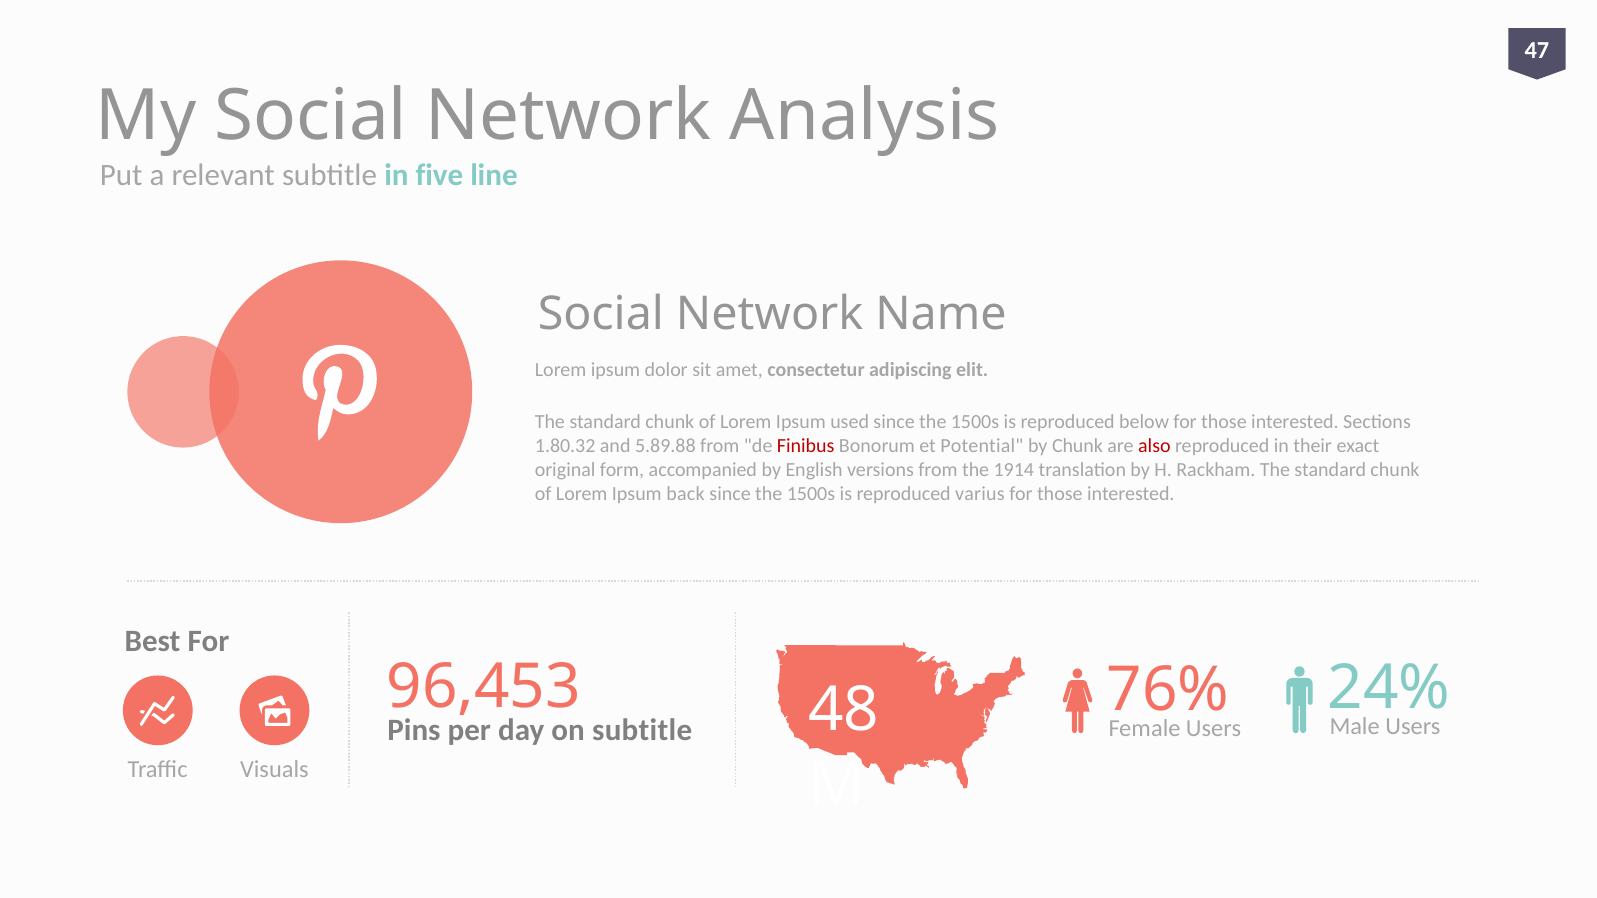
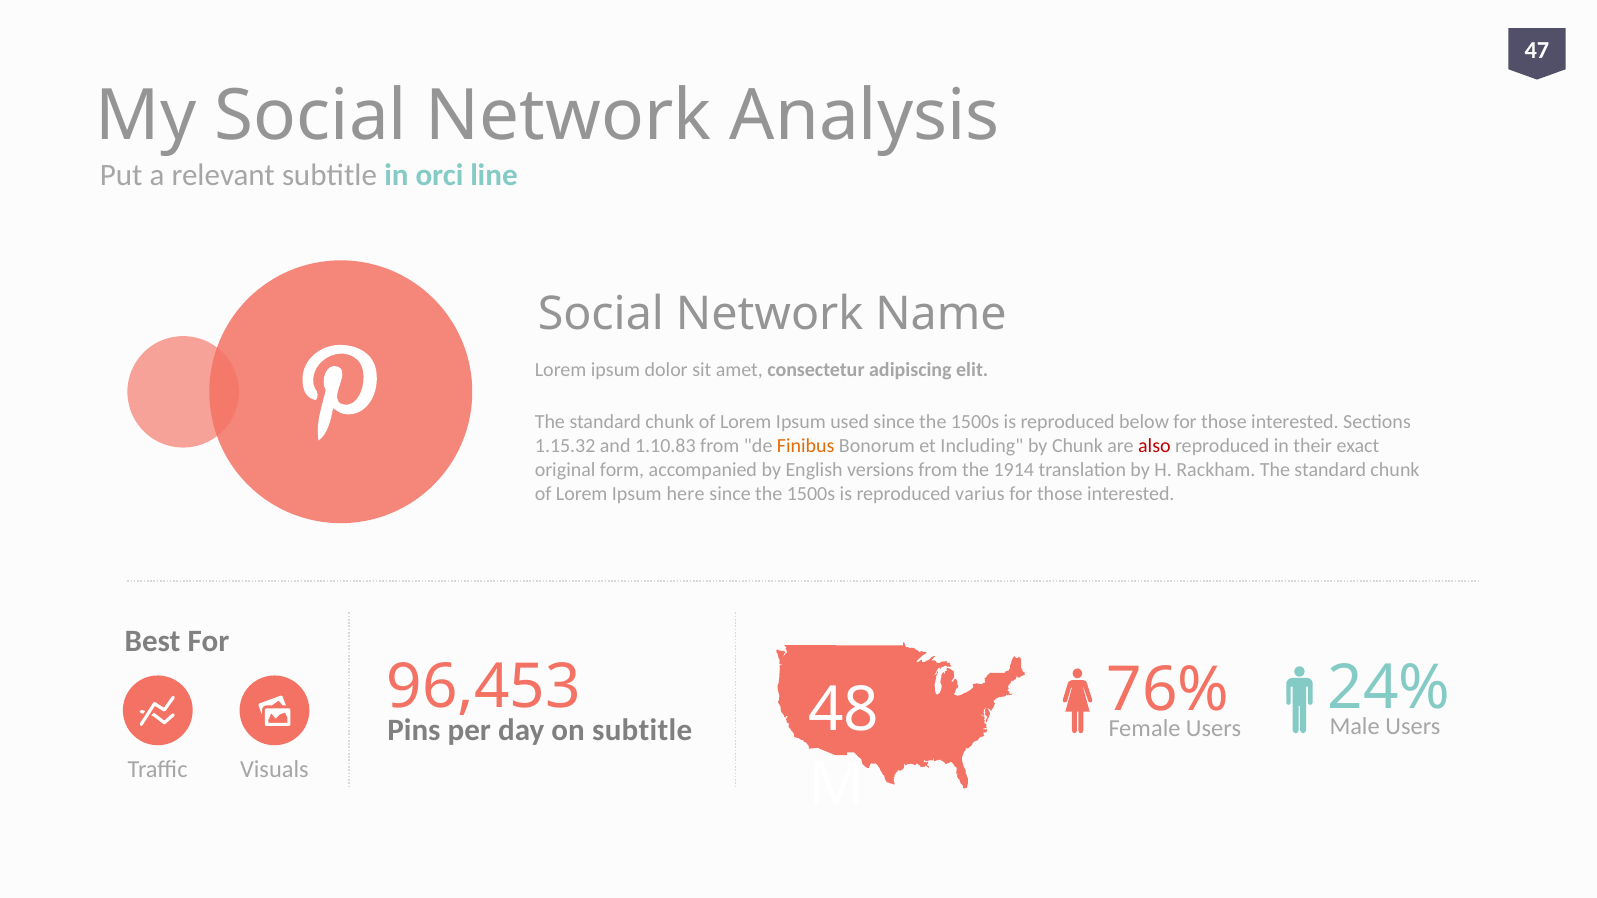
five: five -> orci (439, 175)
1.80.32: 1.80.32 -> 1.15.32 (565, 446)
5.89.88: 5.89.88 -> 1.10.83 (665, 446)
Finibus colour: red -> orange (806, 446)
Potential: Potential -> Including (982, 446)
back: back -> here (685, 494)
